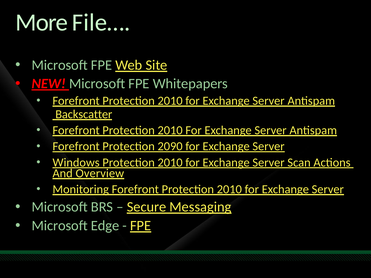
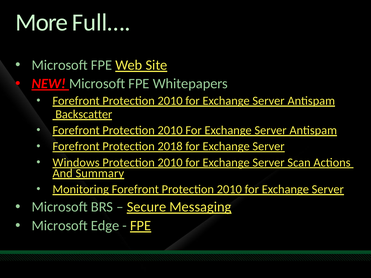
File…: File… -> Full… (101, 23)
2090: 2090 -> 2018 (170, 147)
Overview: Overview -> Summary (100, 173)
